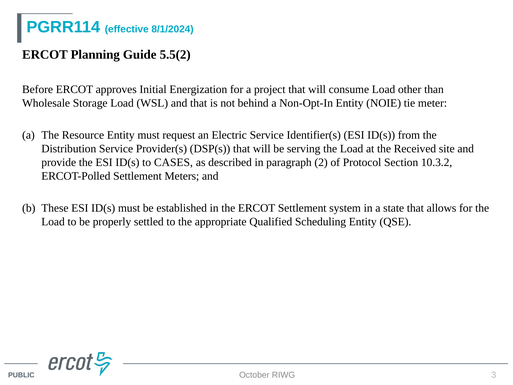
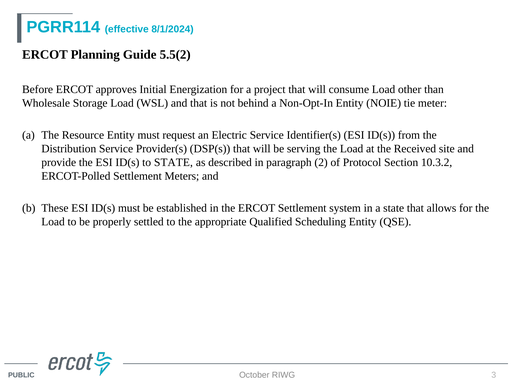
to CASES: CASES -> STATE (173, 162)
